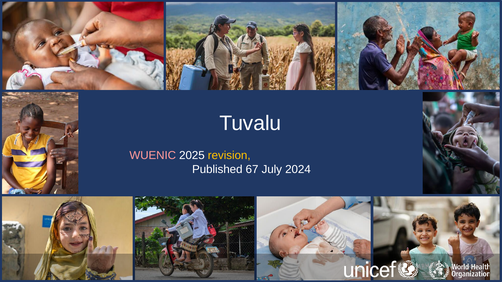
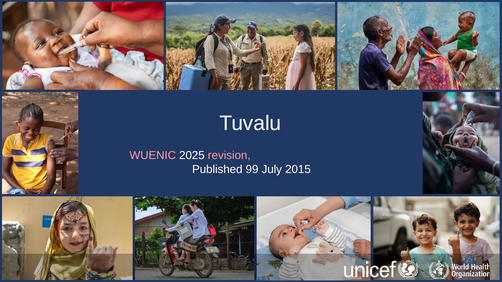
revision colour: yellow -> pink (229, 156)
67: 67 -> 99 (252, 170)
2024: 2024 -> 2015 (298, 170)
